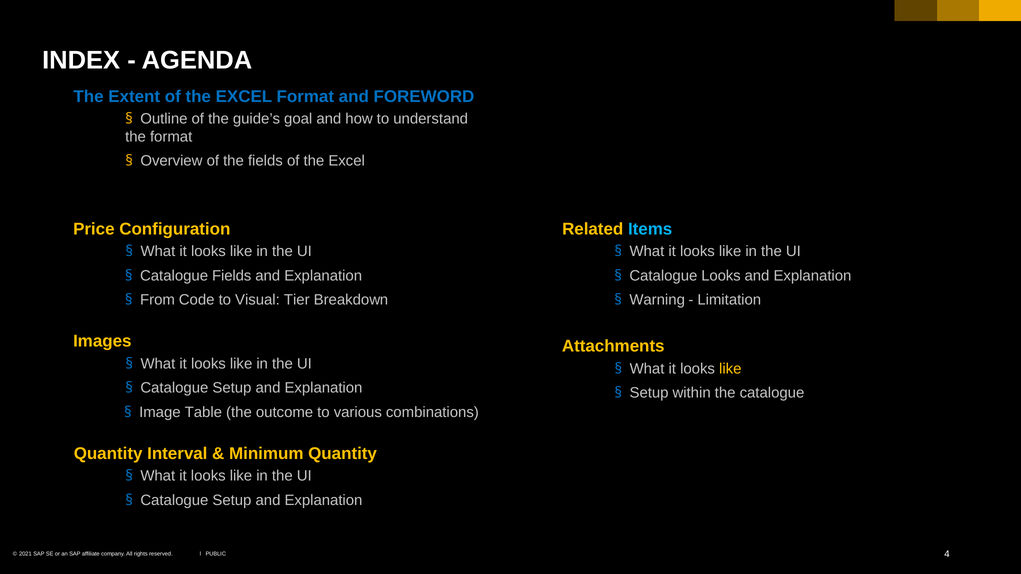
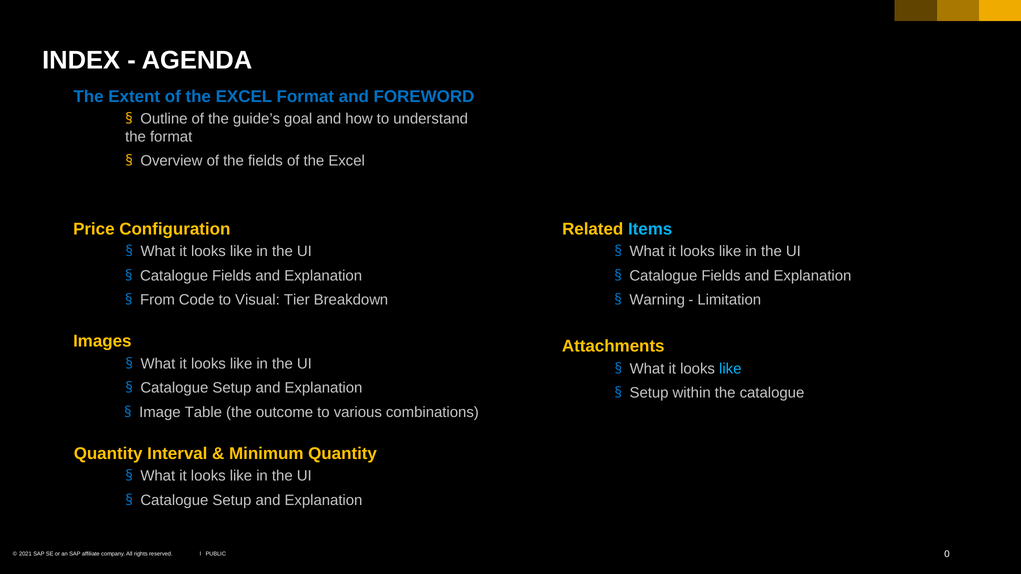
Looks: Looks -> Fields (721, 276)
like colour: yellow -> light blue (730, 369)
4: 4 -> 0 (947, 554)
